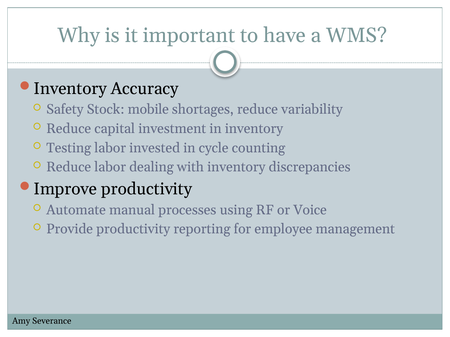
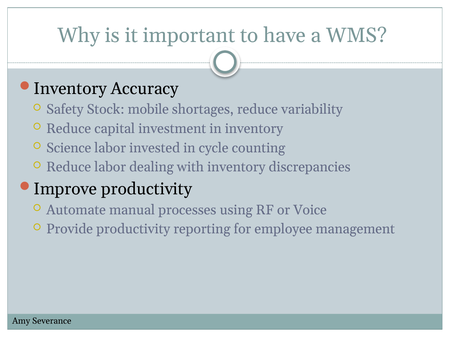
Testing: Testing -> Science (69, 148)
